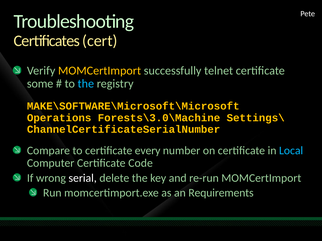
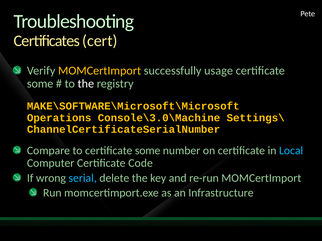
telnet: telnet -> usage (219, 71)
the colour: light blue -> white (86, 84)
Forests\3.0\Machine: Forests\3.0\Machine -> Console\3.0\Machine (159, 118)
to certificate every: every -> some (148, 151)
serial colour: white -> light blue (83, 178)
Requirements: Requirements -> Infrastructure (221, 193)
